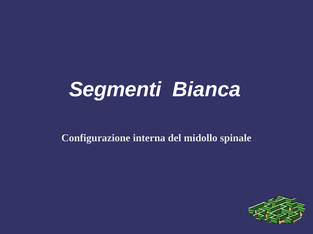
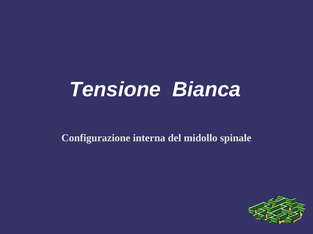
Segmenti: Segmenti -> Tensione (115, 90)
